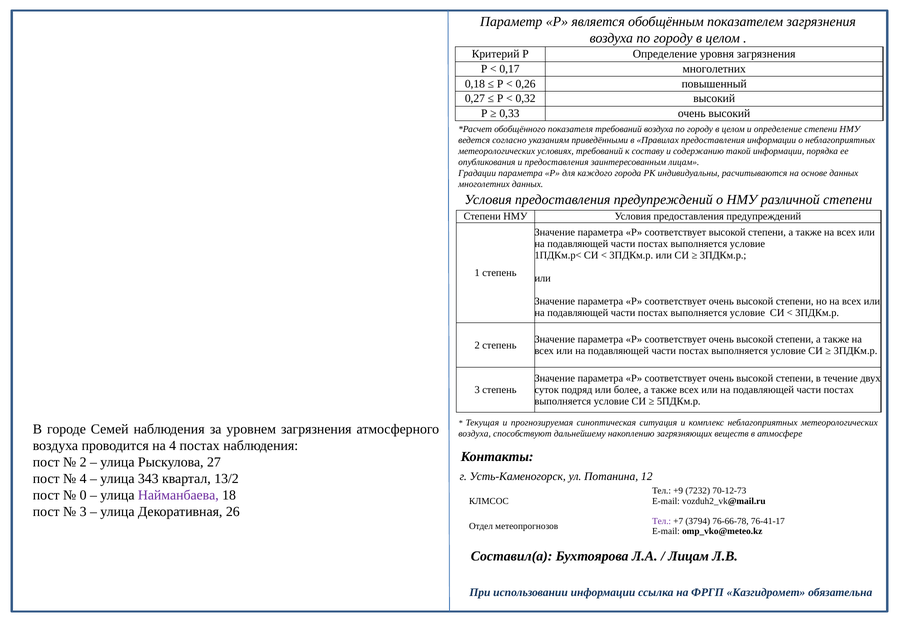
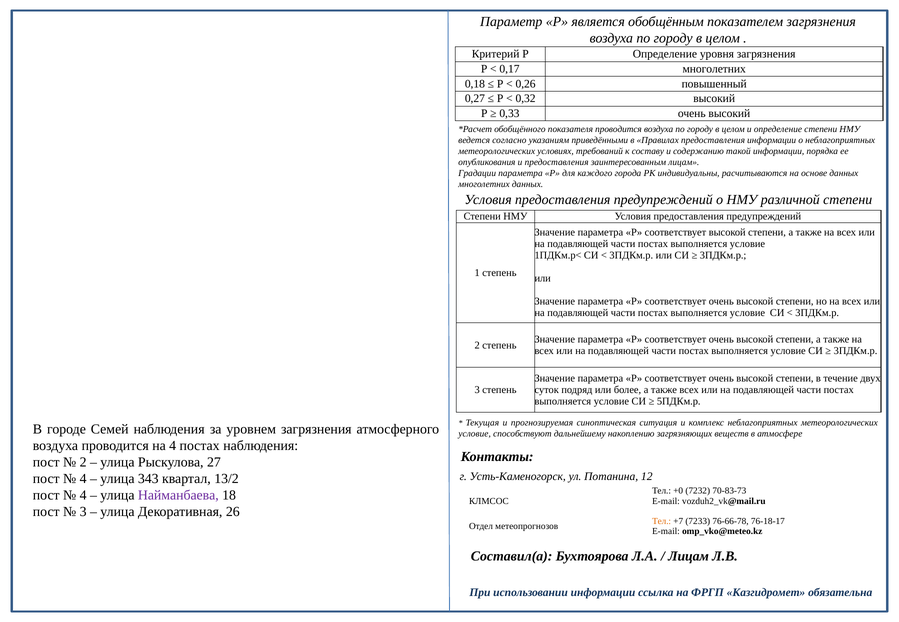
показателя требований: требований -> проводится (618, 129)
воздуха: воздуха -> условие (475, 434)
+9: +9 -> +0 (678, 491)
70-12-73: 70-12-73 -> 70-83-73 (729, 491)
0: 0 -> 4 (83, 496)
Тел colour: purple -> orange (662, 522)
3794: 3794 -> 7233 (698, 522)
76-41-17: 76-41-17 -> 76-18-17 (768, 522)
